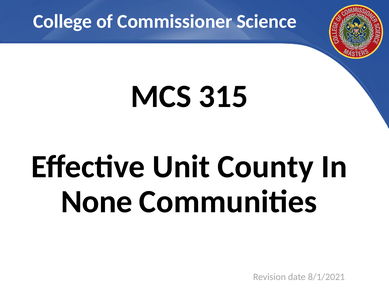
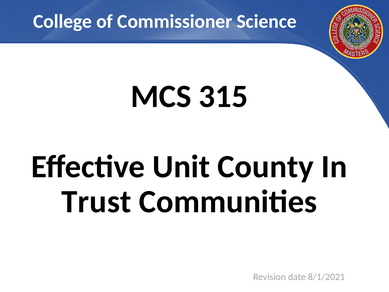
None: None -> Trust (96, 201)
